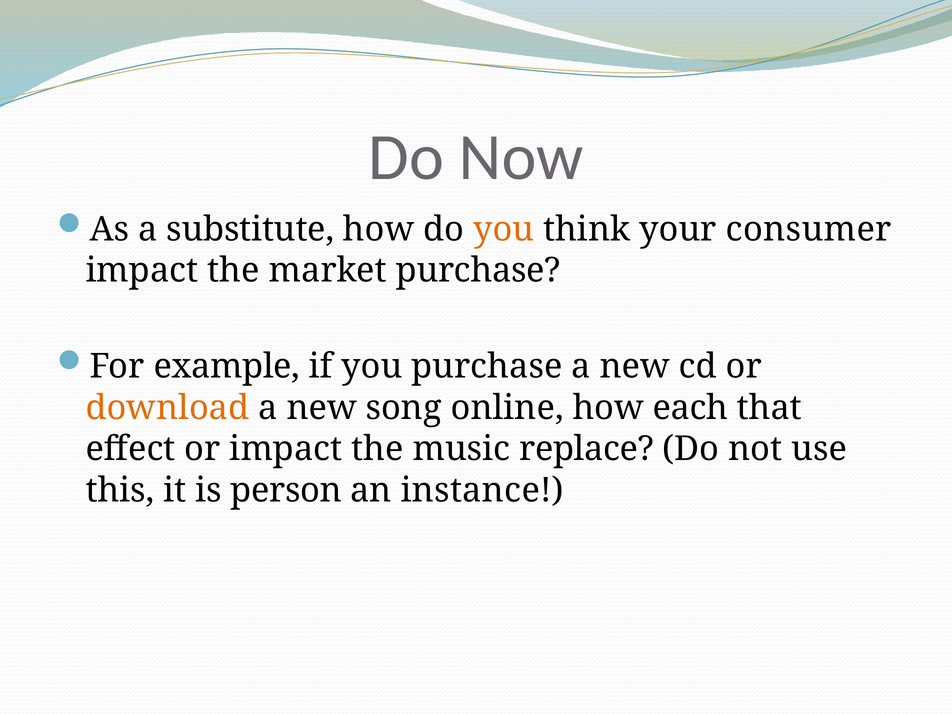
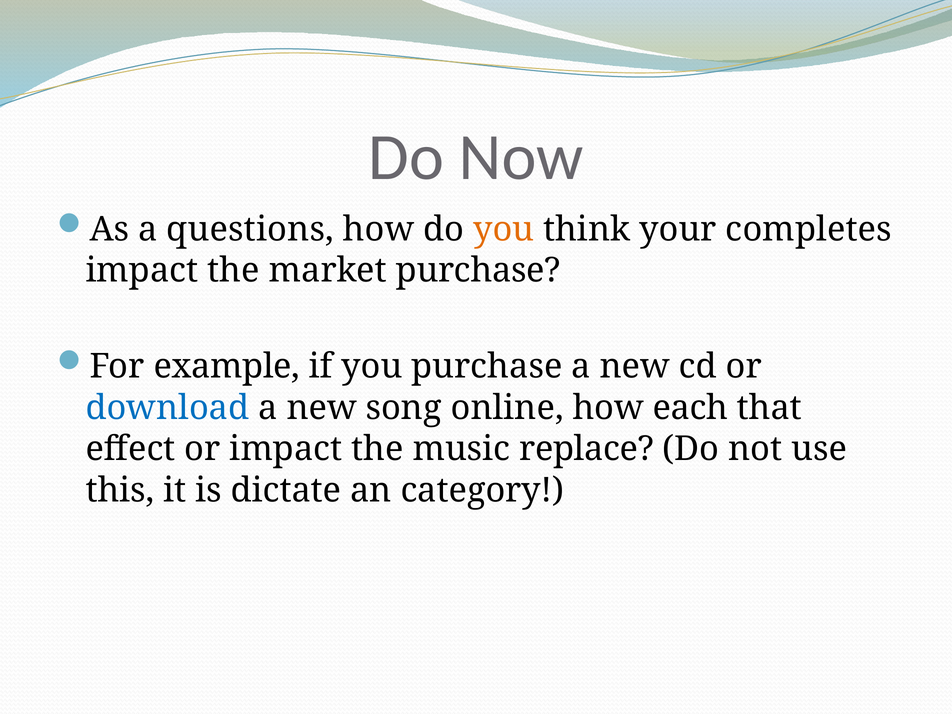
substitute: substitute -> questions (250, 229)
consumer: consumer -> completes (809, 229)
download colour: orange -> blue (167, 408)
person: person -> dictate (286, 490)
instance: instance -> category (482, 490)
